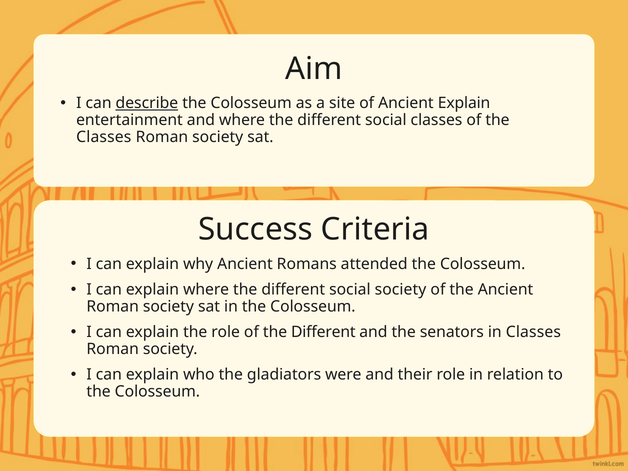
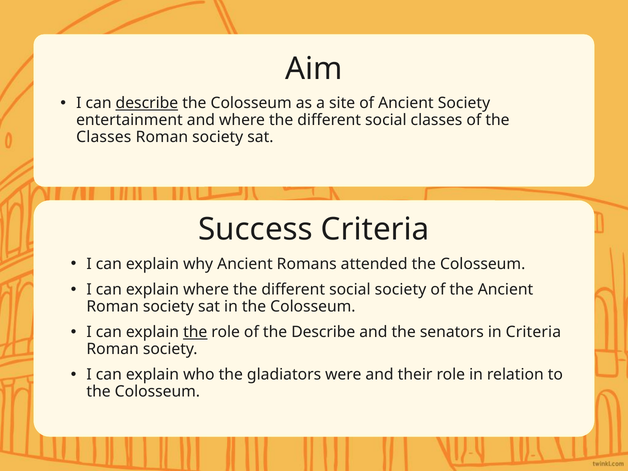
Ancient Explain: Explain -> Society (464, 103)
the underline: none -> present (195, 332)
of the Different: Different -> Describe (323, 332)
in Classes: Classes -> Criteria (533, 332)
